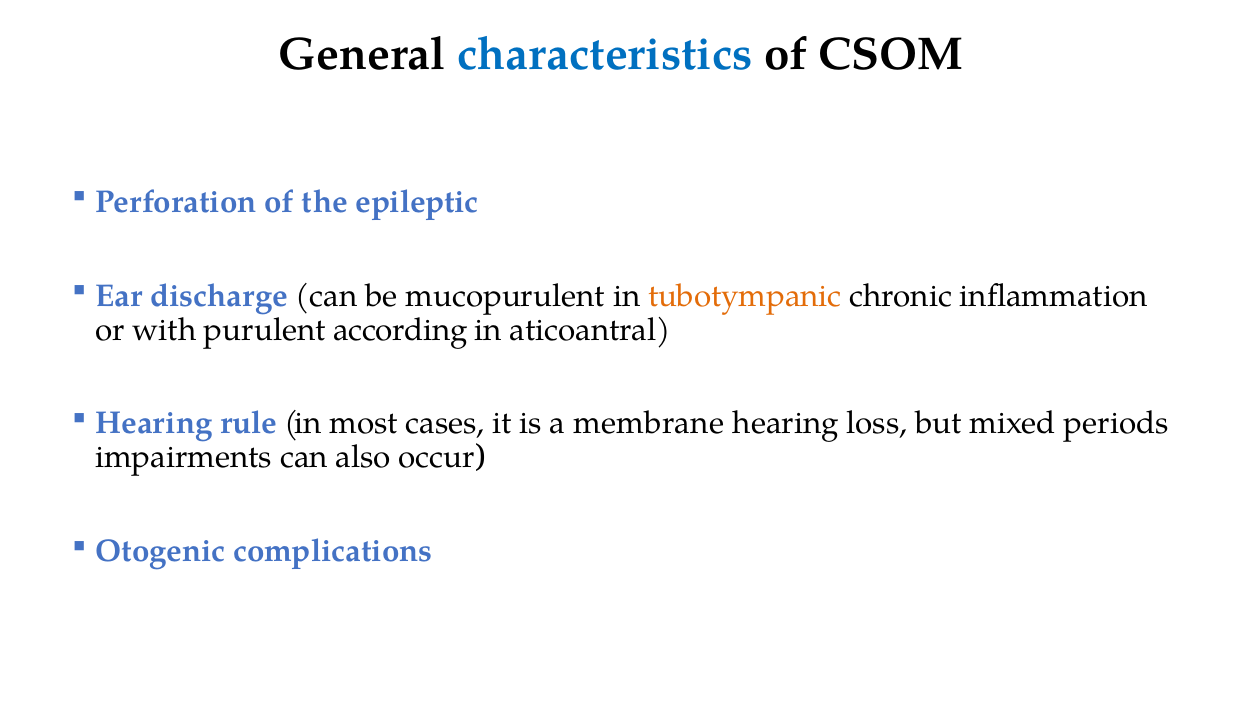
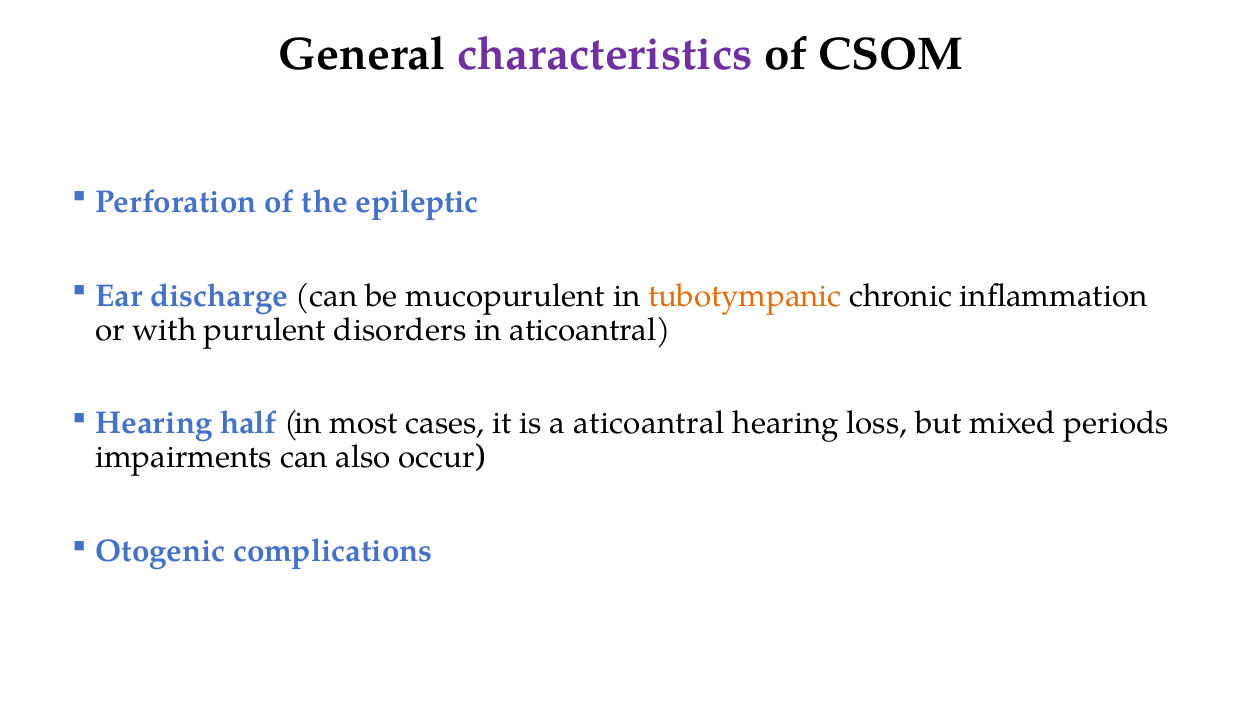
characteristics colour: blue -> purple (605, 54)
according: according -> disorders (400, 329)
rule: rule -> half (249, 423)
a membrane: membrane -> aticoantral (649, 423)
